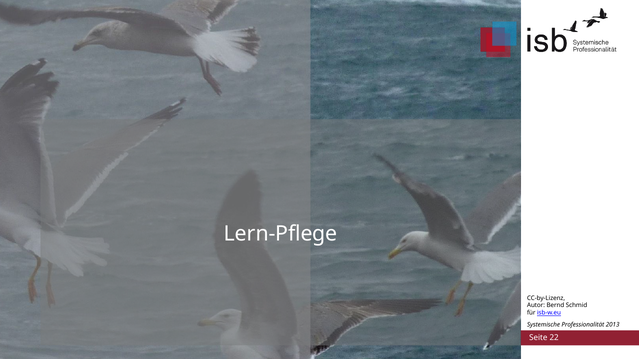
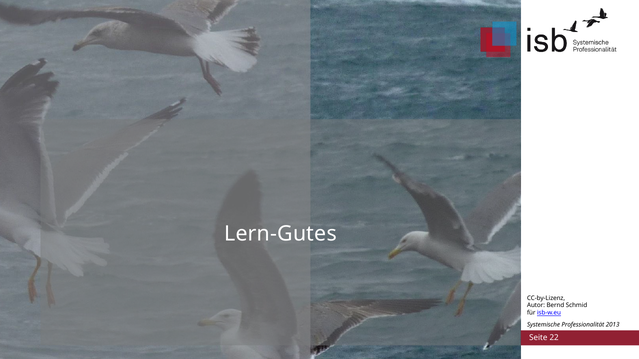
Lern-Pflege: Lern-Pflege -> Lern-Gutes (281, 234)
